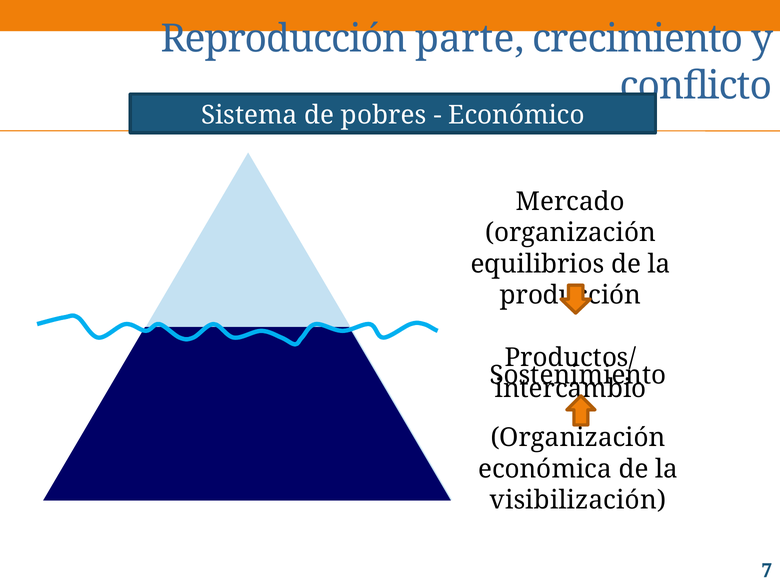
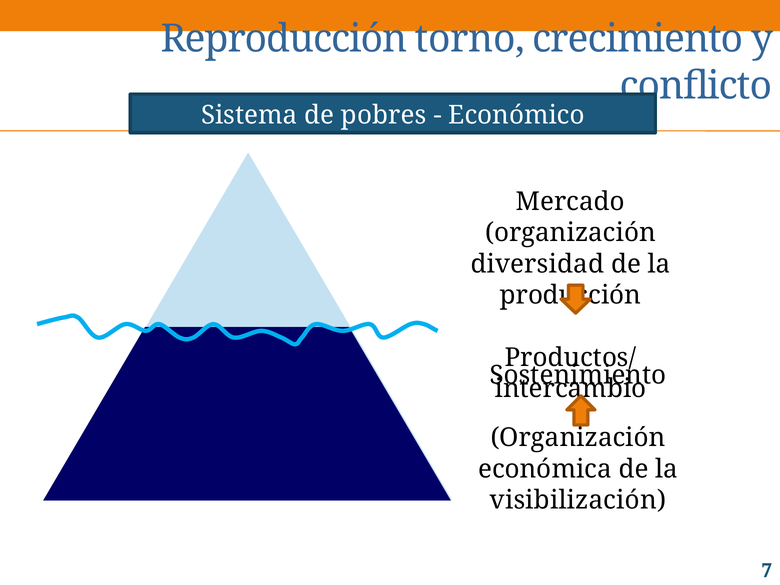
parte: parte -> torno (470, 39)
equilibrios: equilibrios -> diversidad (537, 264)
